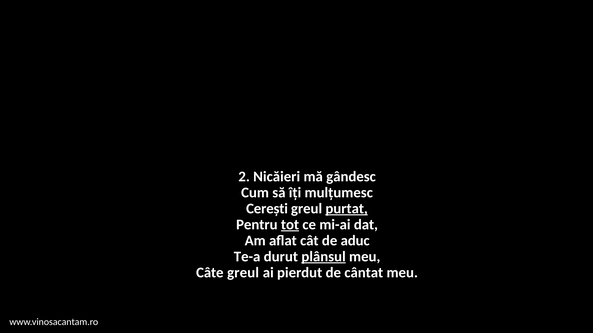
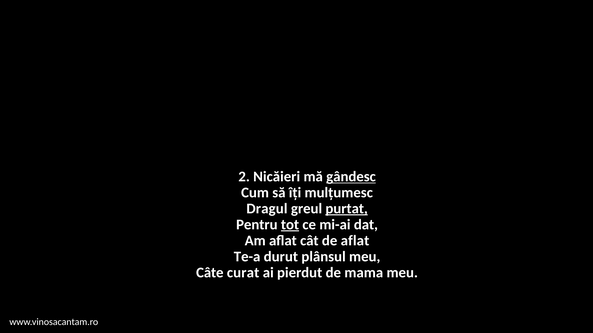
gândesc underline: none -> present (351, 177)
Cerești: Cerești -> Dragul (267, 209)
de aduc: aduc -> aflat (355, 241)
plânsul underline: present -> none (324, 257)
Câte greul: greul -> curat (243, 273)
cântat: cântat -> mama (364, 273)
